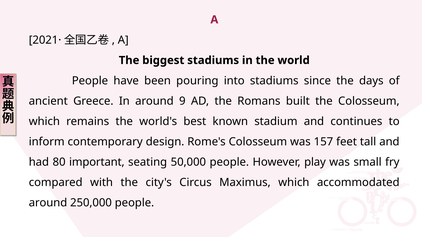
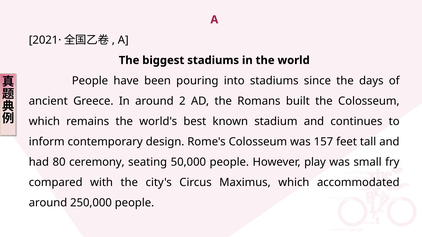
9: 9 -> 2 (182, 101)
important: important -> ceremony (97, 162)
